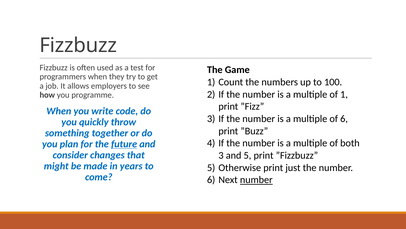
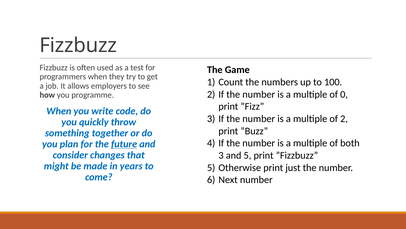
of 1: 1 -> 0 (344, 94)
of 6: 6 -> 2 (344, 118)
number underline: present -> none (256, 179)
